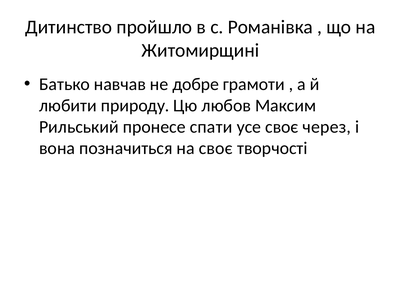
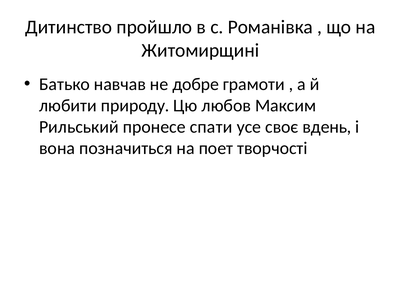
через: через -> вдень (327, 127)
на своє: своє -> поет (216, 148)
